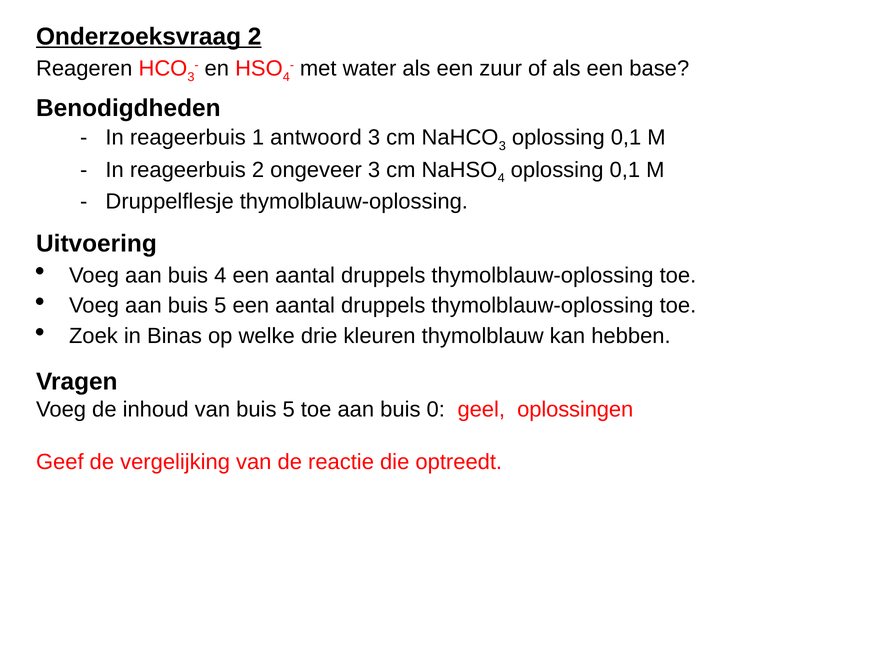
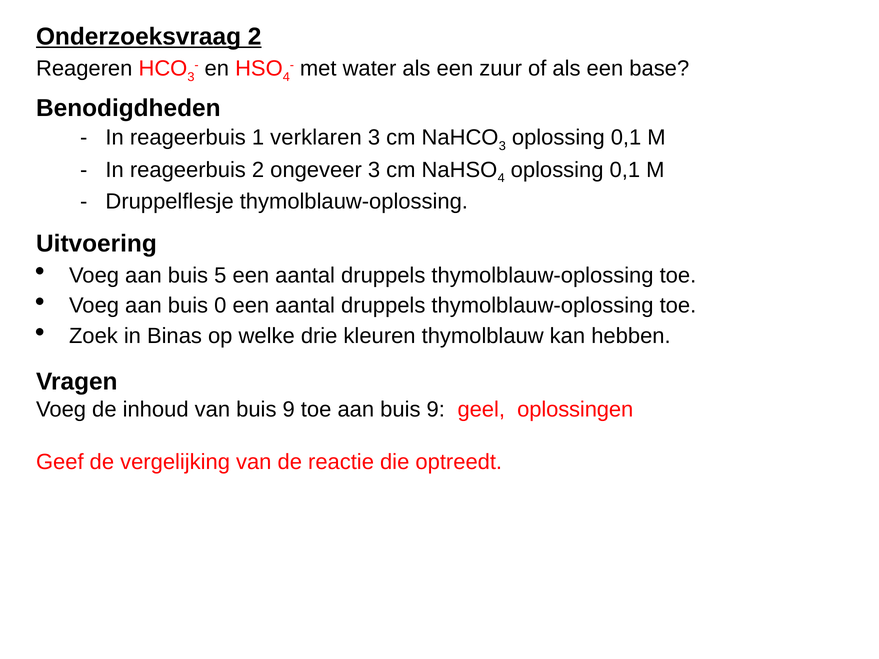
antwoord: antwoord -> verklaren (316, 138)
buis 4: 4 -> 5 (220, 275)
aan buis 5: 5 -> 0 (220, 306)
van buis 5: 5 -> 9 (289, 410)
aan buis 0: 0 -> 9 (436, 410)
